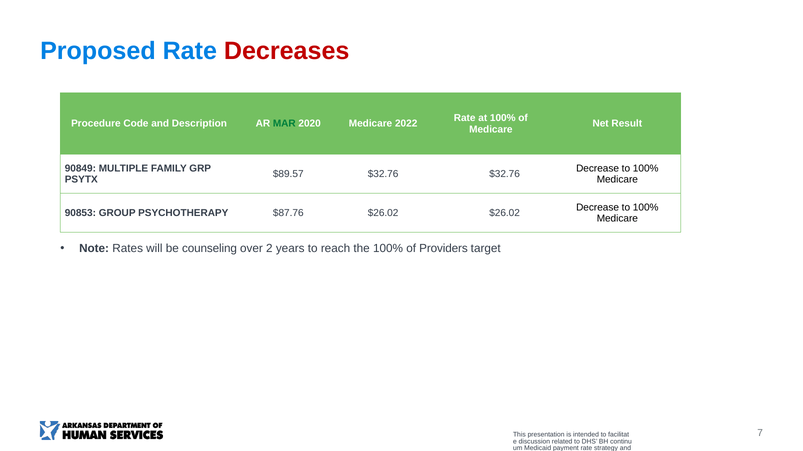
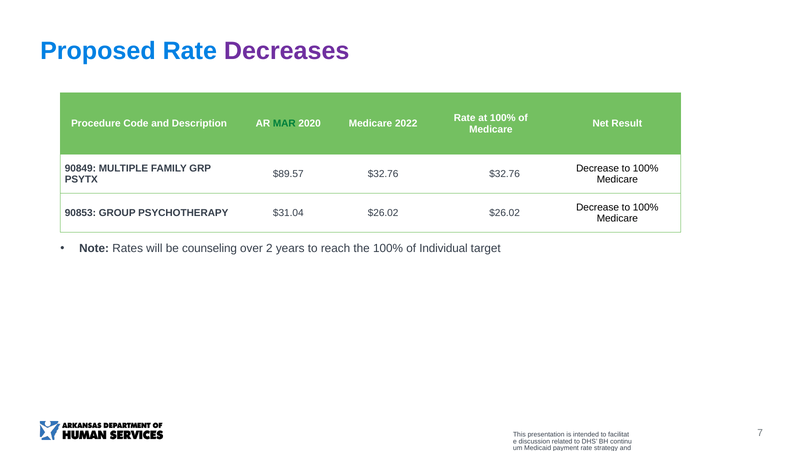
Decreases colour: red -> purple (287, 51)
$87.76: $87.76 -> $31.04 (288, 213)
Providers: Providers -> Individual (443, 249)
